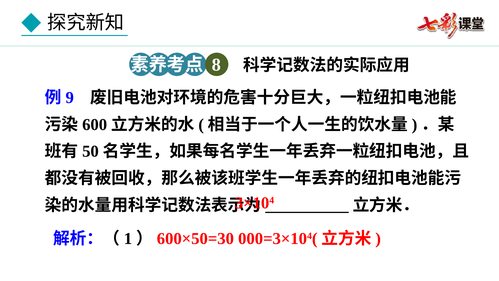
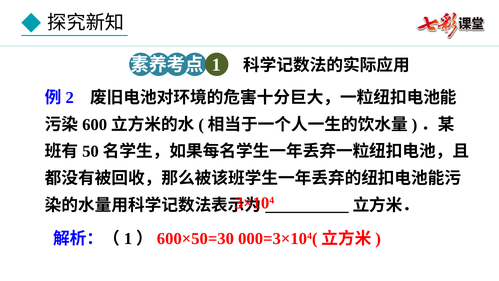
8: 8 -> 1 (216, 65)
9: 9 -> 2 (70, 97)
